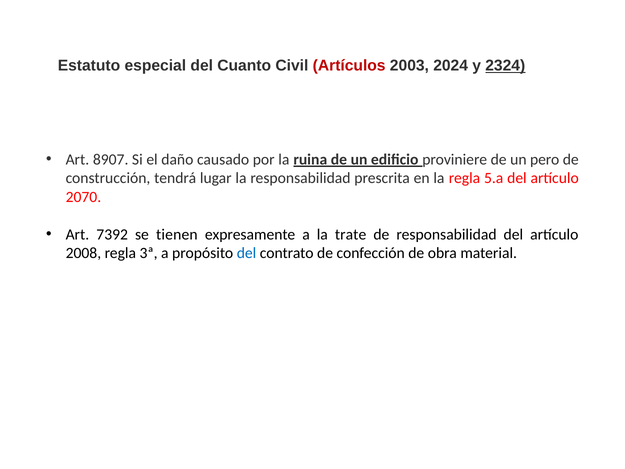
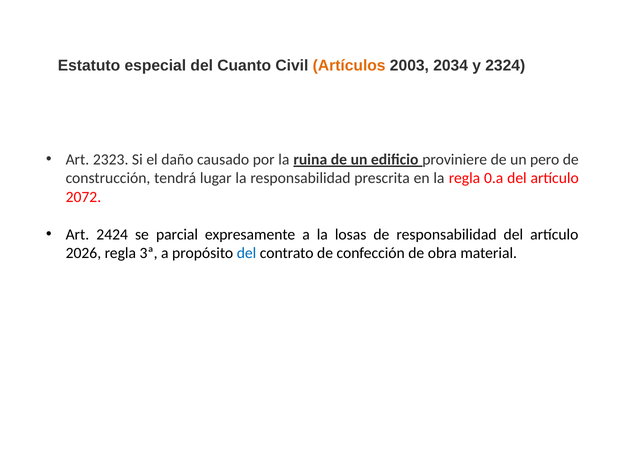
Artículos colour: red -> orange (349, 66)
2024: 2024 -> 2034 (451, 66)
2324 underline: present -> none (505, 66)
8907: 8907 -> 2323 (111, 159)
5.a: 5.a -> 0.a (494, 178)
2070: 2070 -> 2072 (83, 197)
7392: 7392 -> 2424 (112, 234)
tienen: tienen -> parcial (177, 234)
trate: trate -> losas (351, 234)
2008: 2008 -> 2026 (83, 253)
